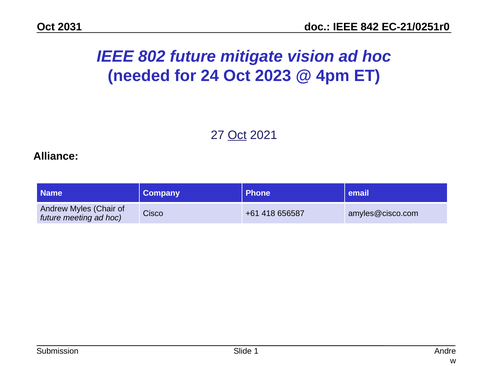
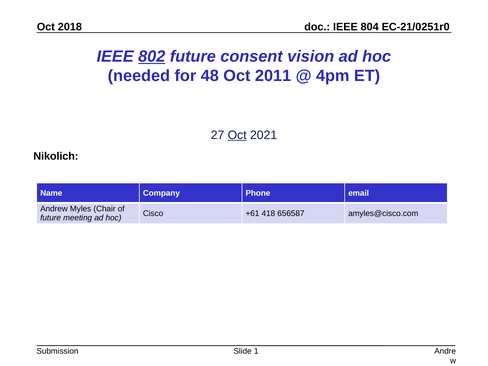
2031: 2031 -> 2018 (70, 27)
842: 842 -> 804 (370, 27)
802 underline: none -> present (152, 56)
mitigate: mitigate -> consent (252, 56)
24: 24 -> 48 (210, 76)
2023: 2023 -> 2011 (273, 76)
Alliance: Alliance -> Nikolich (56, 156)
